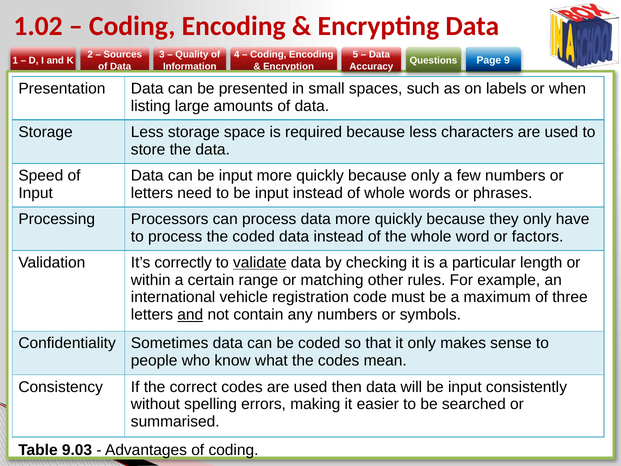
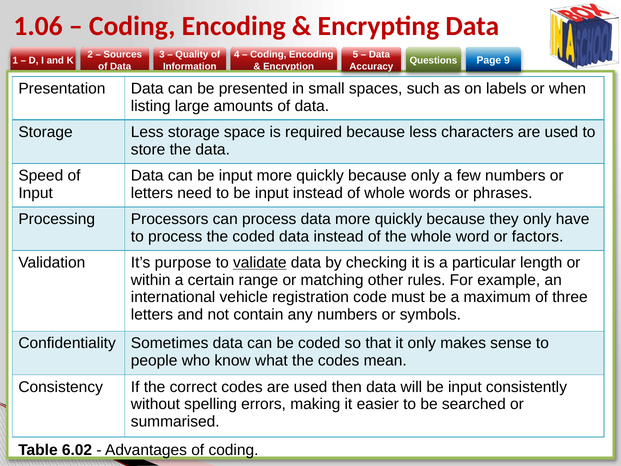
1.02: 1.02 -> 1.06 (38, 26)
correctly: correctly -> purpose (183, 262)
and underline: present -> none (190, 315)
9.03: 9.03 -> 6.02 (77, 450)
